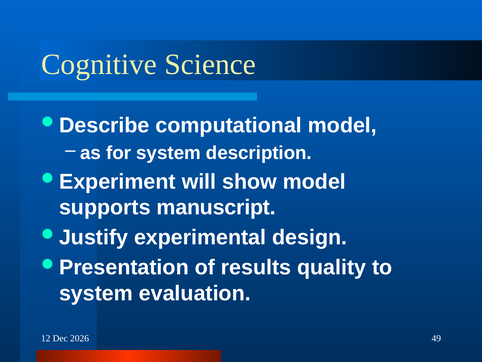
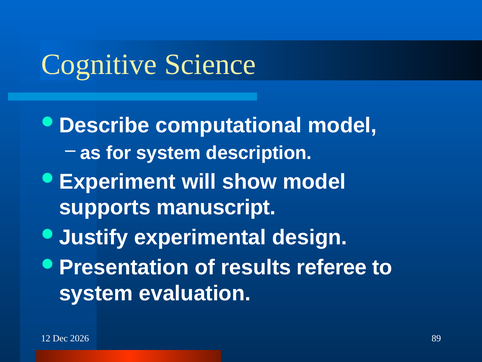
quality: quality -> referee (332, 267)
49: 49 -> 89 (436, 338)
